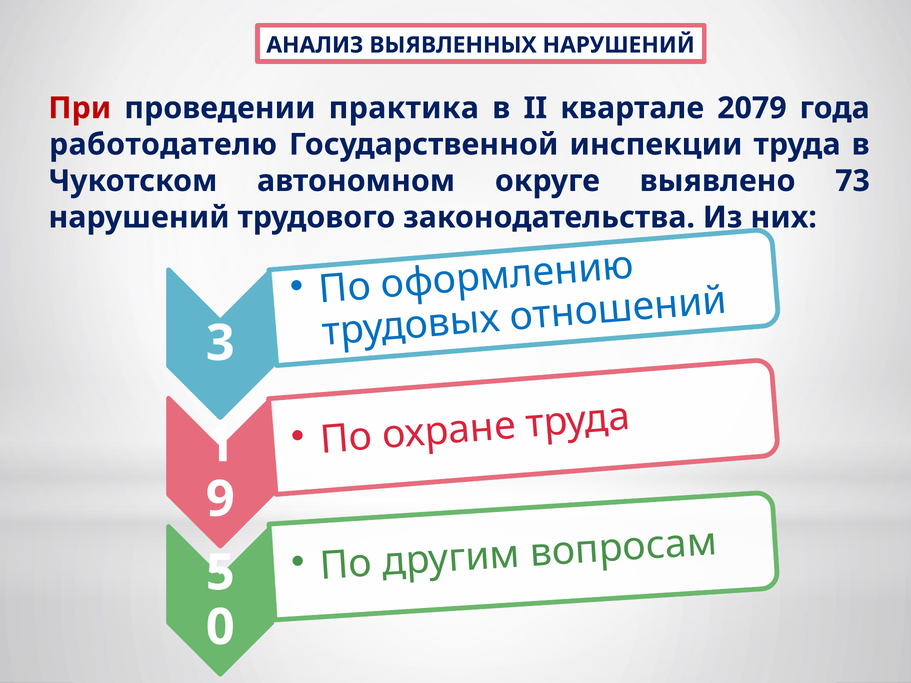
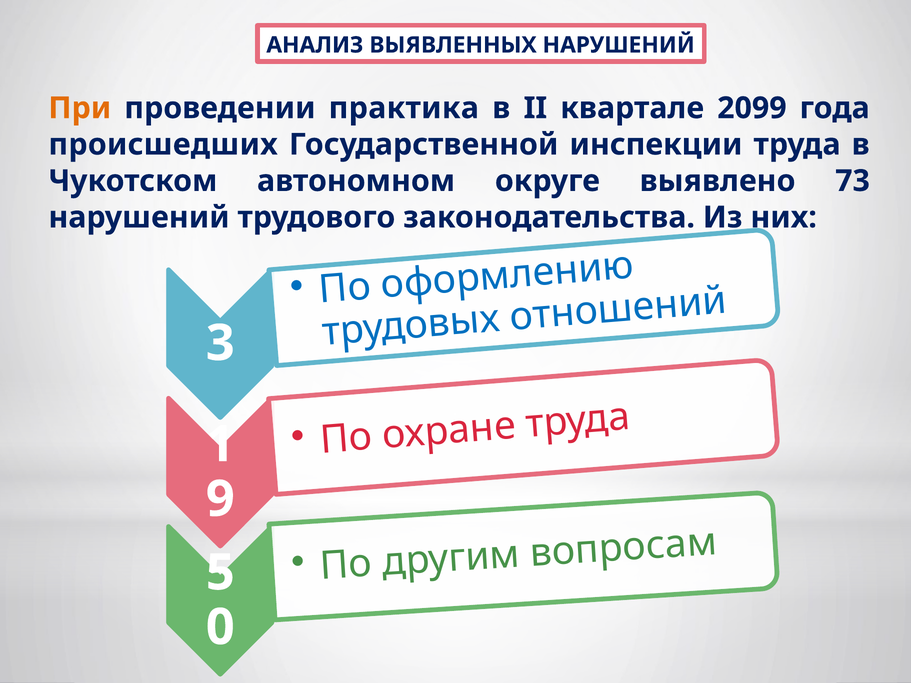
При colour: red -> orange (80, 108)
2079: 2079 -> 2099 (752, 108)
работодателю: работодателю -> происшедших (163, 145)
